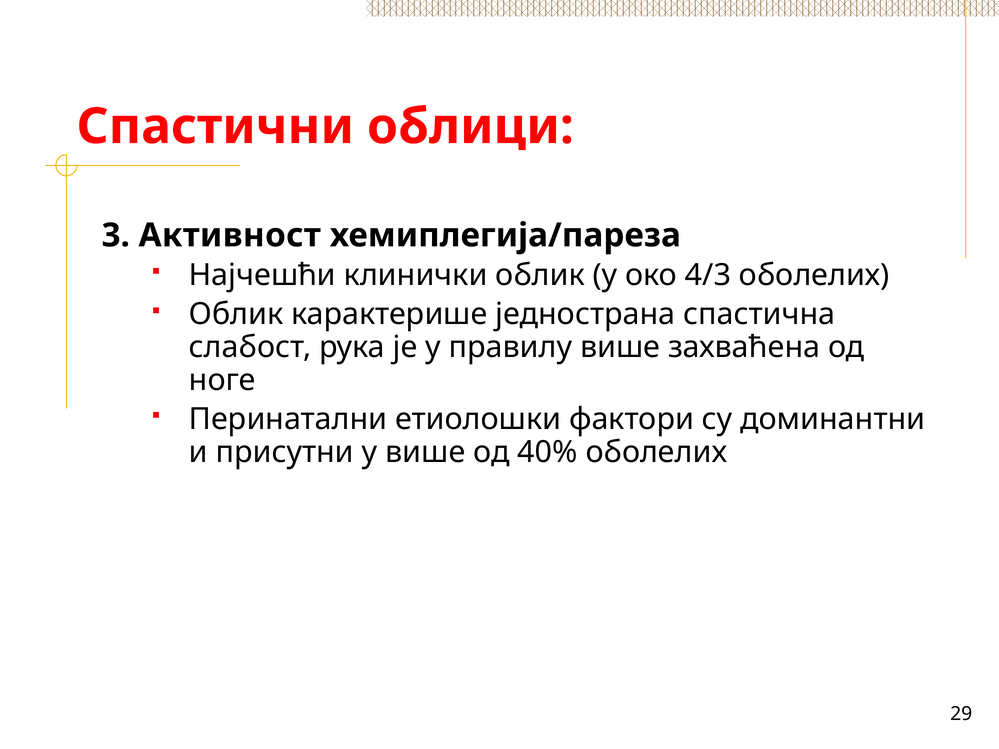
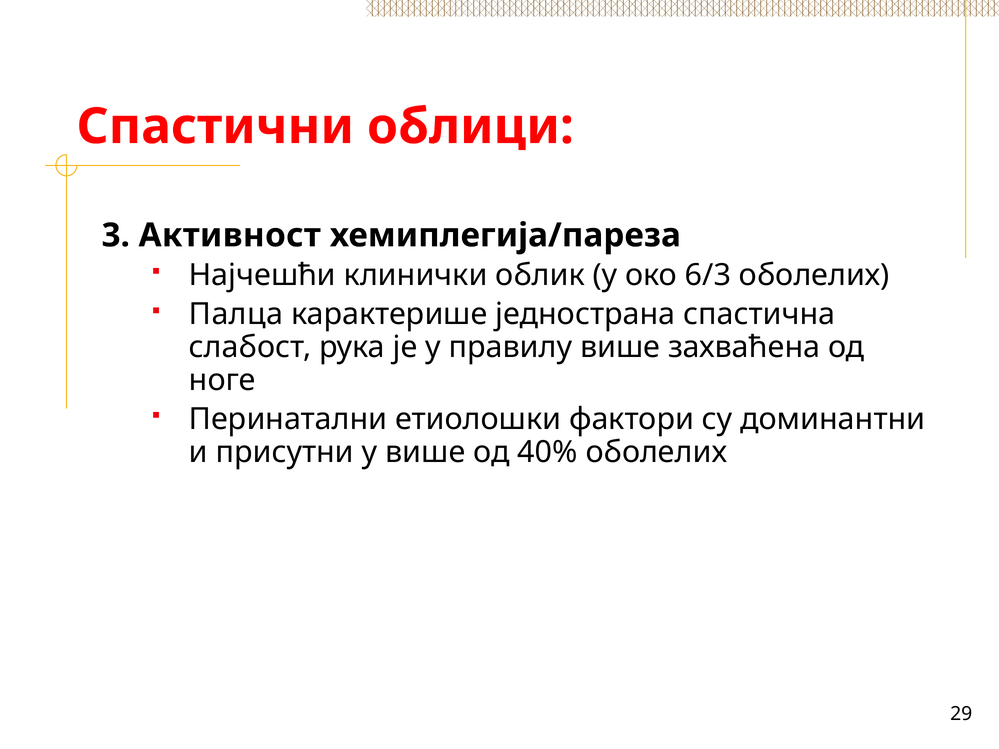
4/3: 4/3 -> 6/3 (708, 275)
Облик: Облик -> Палца (236, 315)
